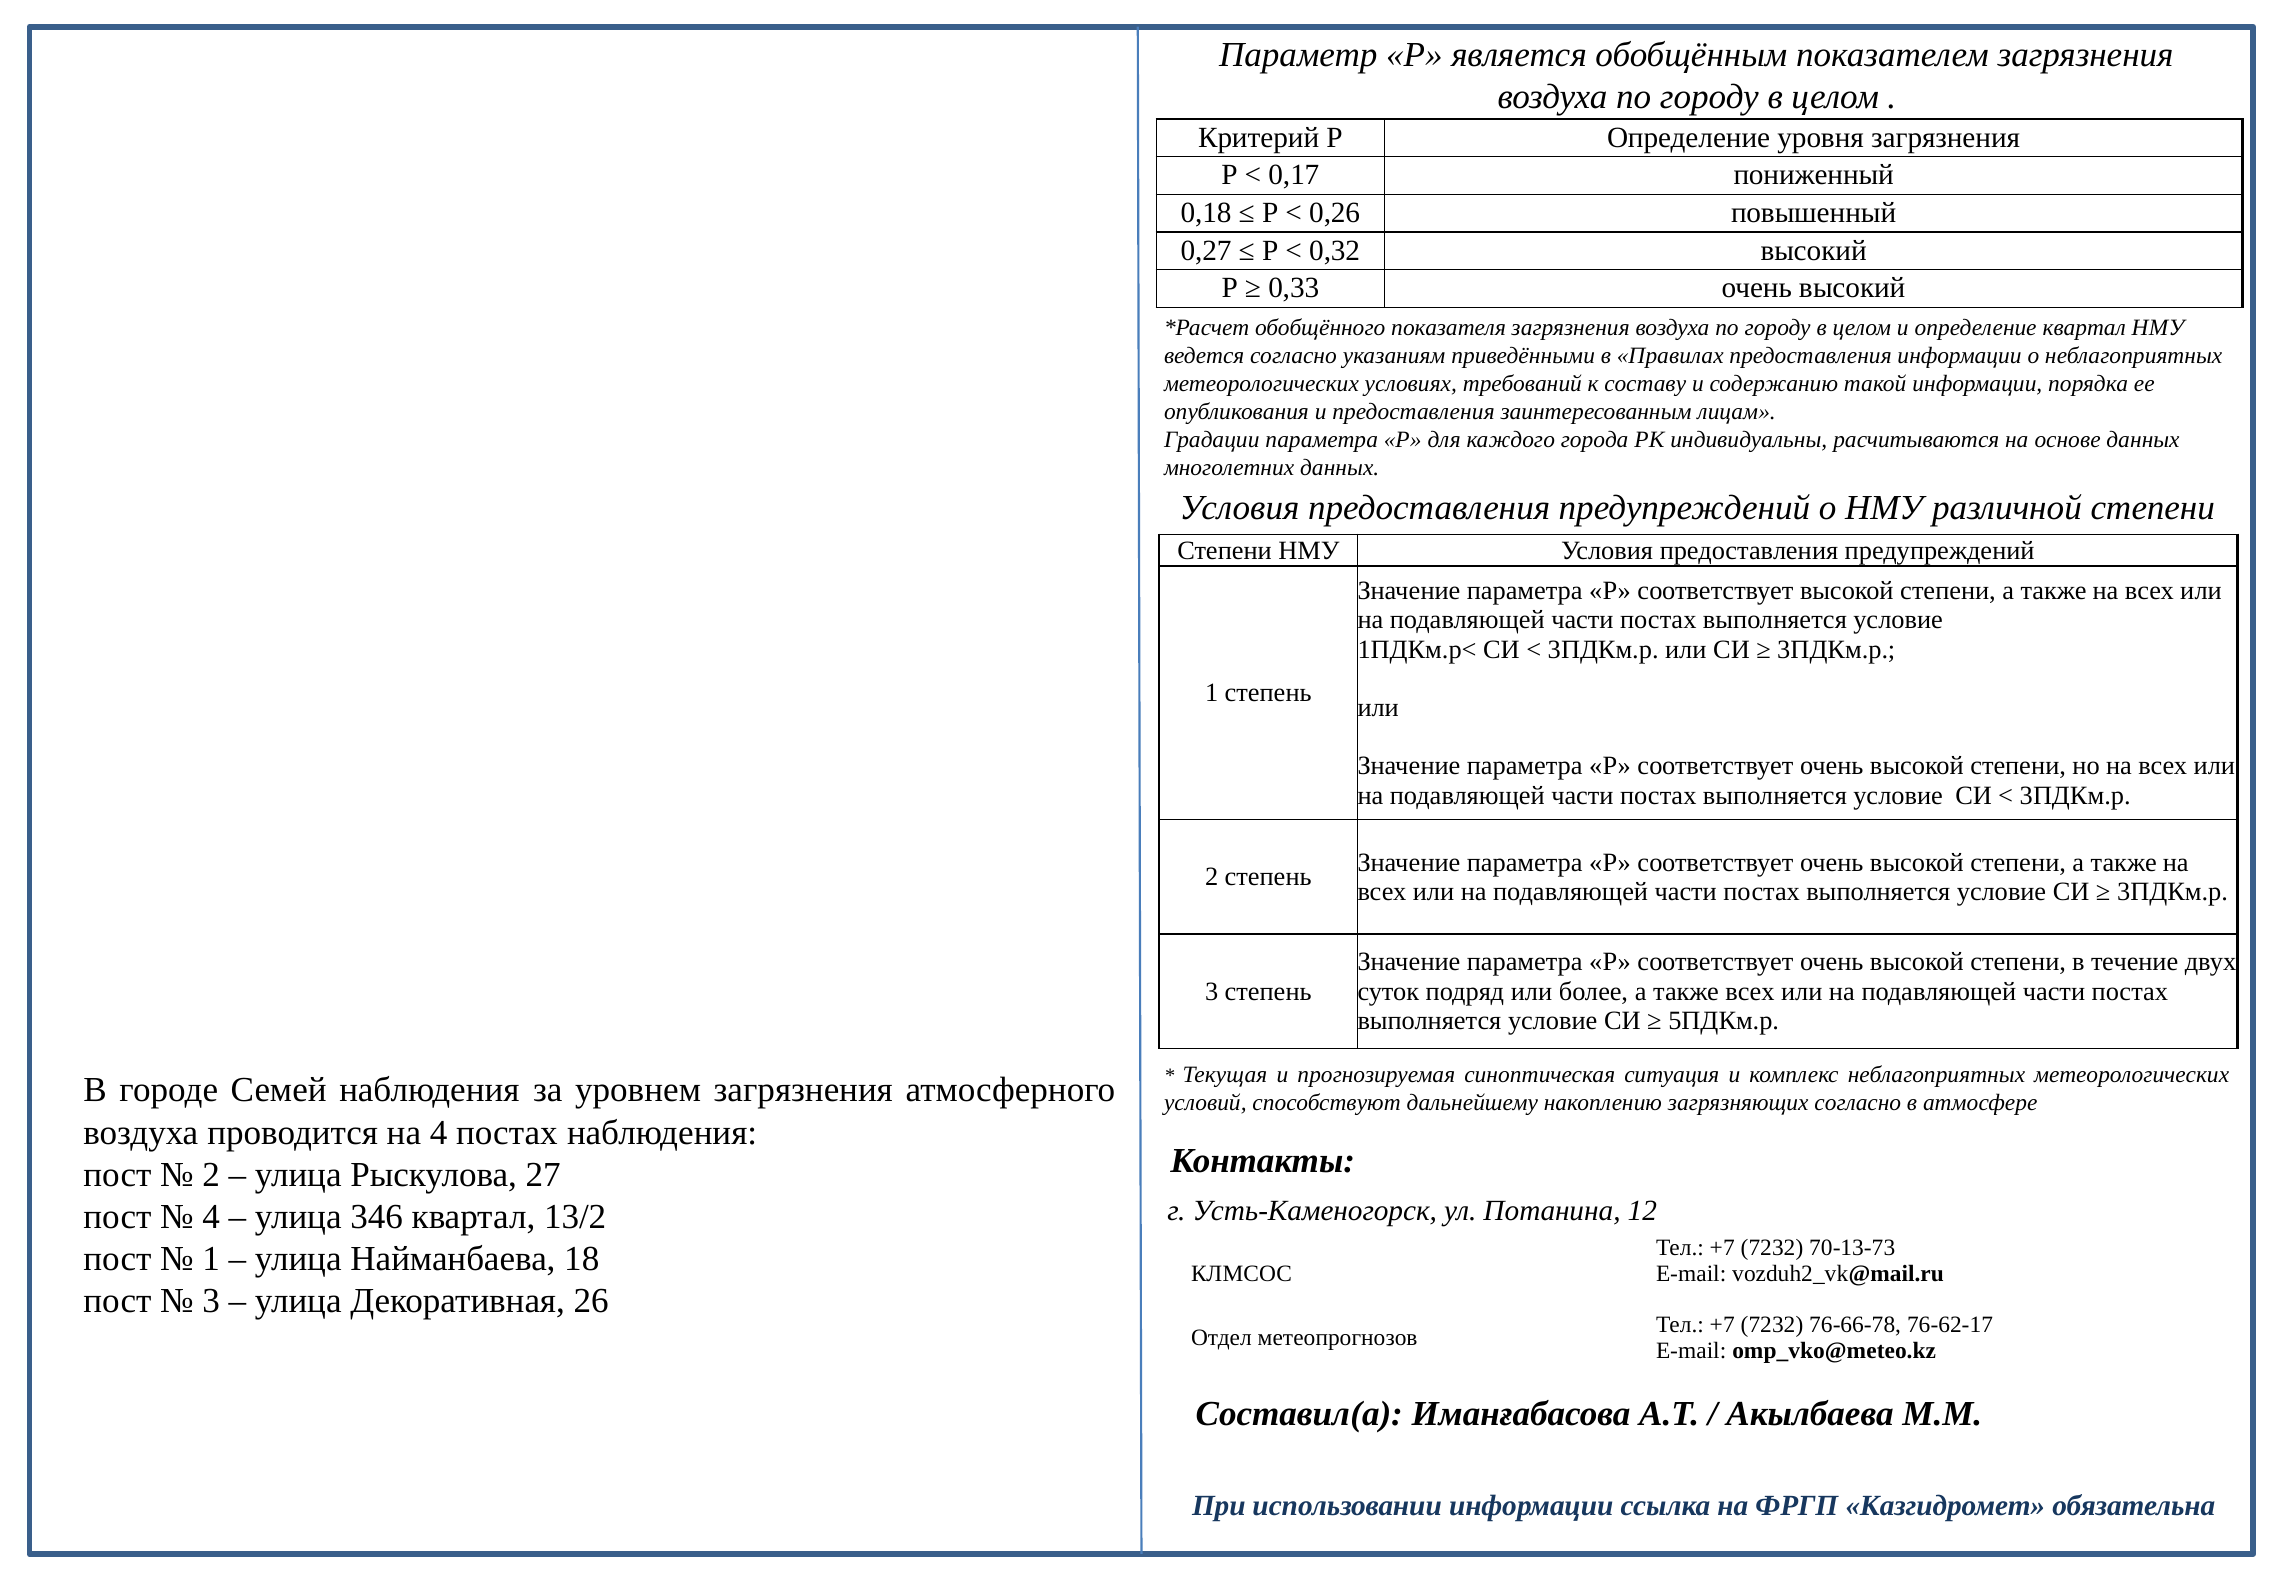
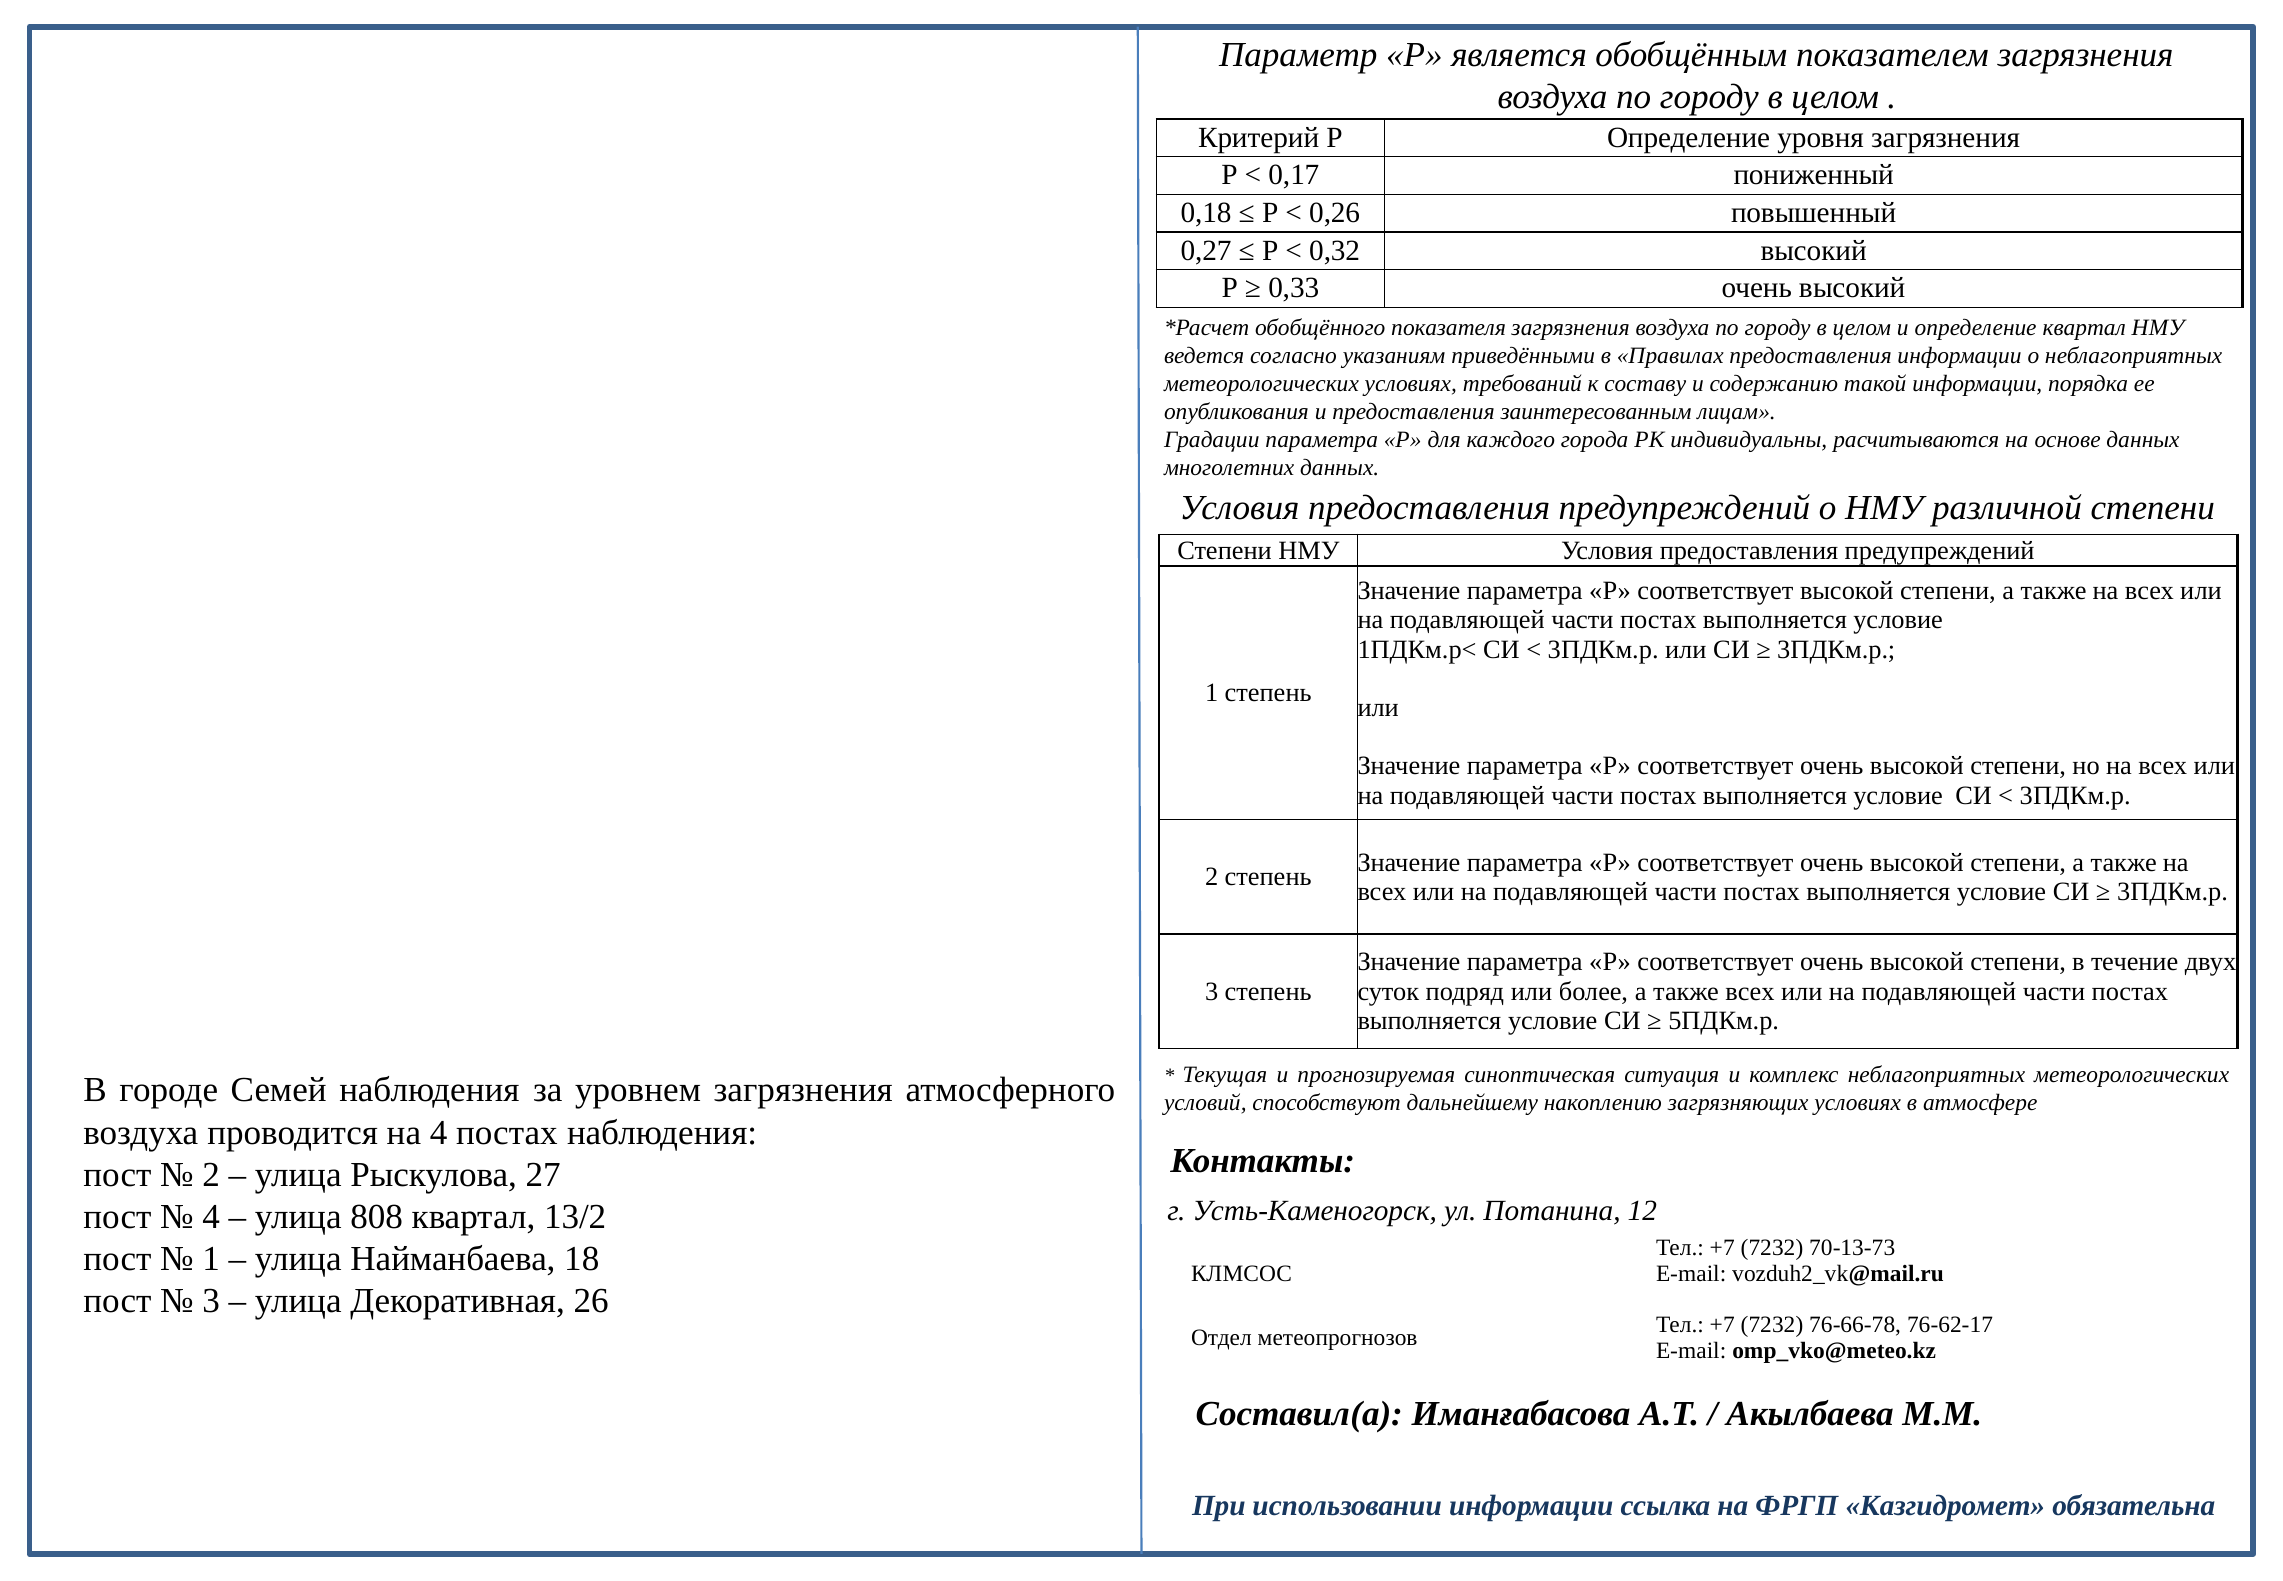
загрязняющих согласно: согласно -> условиях (1858, 1102)
346: 346 -> 808 (377, 1216)
